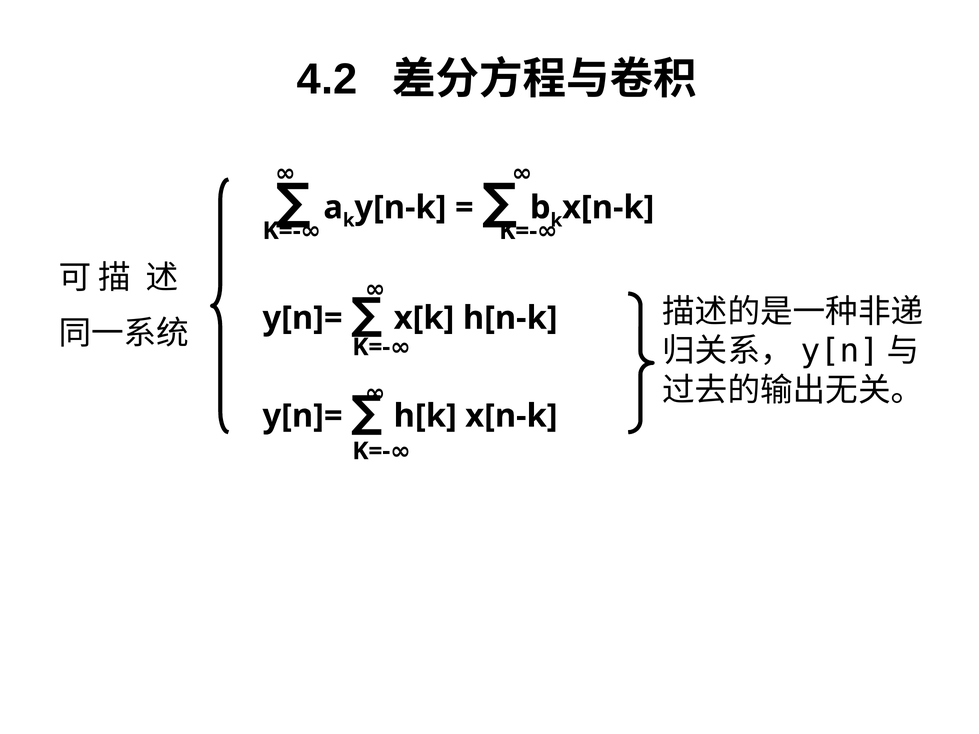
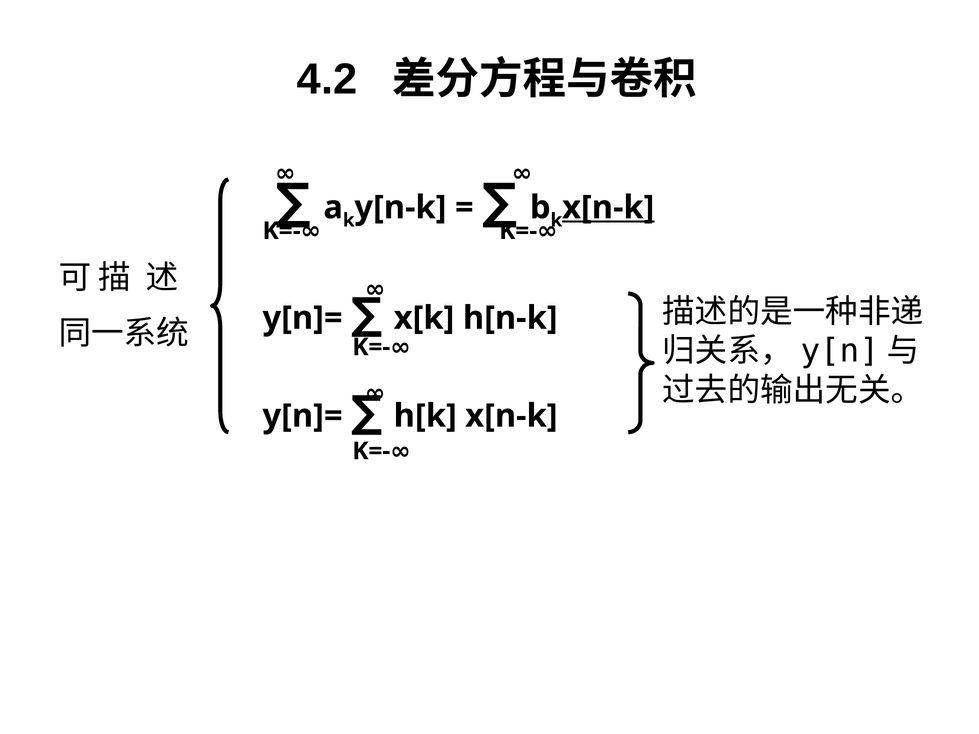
x[n-k underline: none -> present (608, 208)
